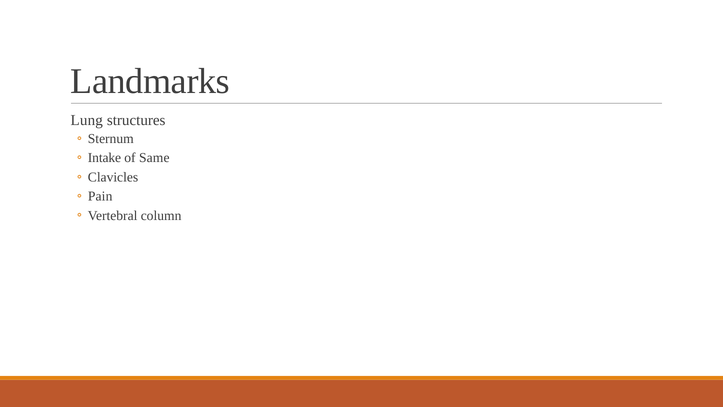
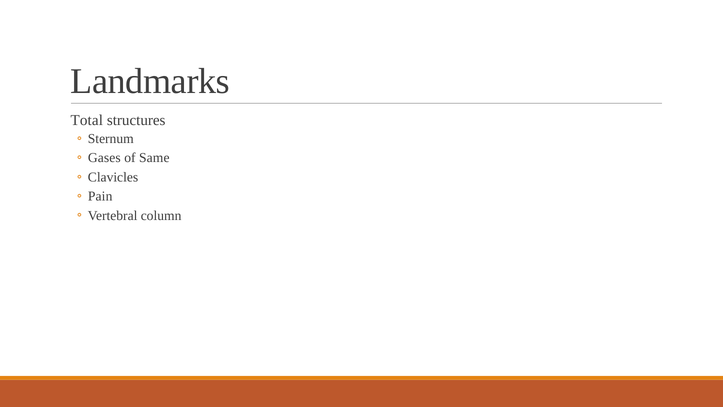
Lung: Lung -> Total (87, 120)
Intake: Intake -> Gases (104, 158)
